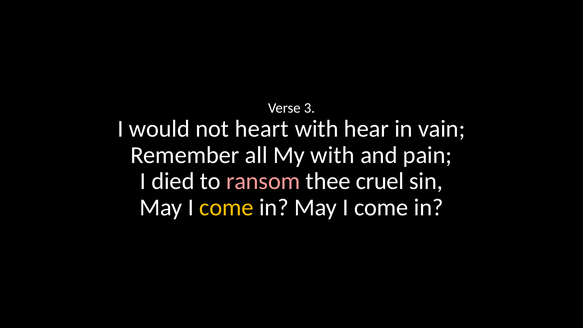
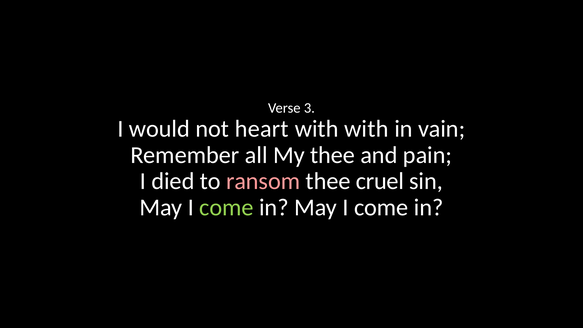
with hear: hear -> with (366, 129)
My with: with -> thee (333, 155)
come colour: yellow -> light green (226, 207)
